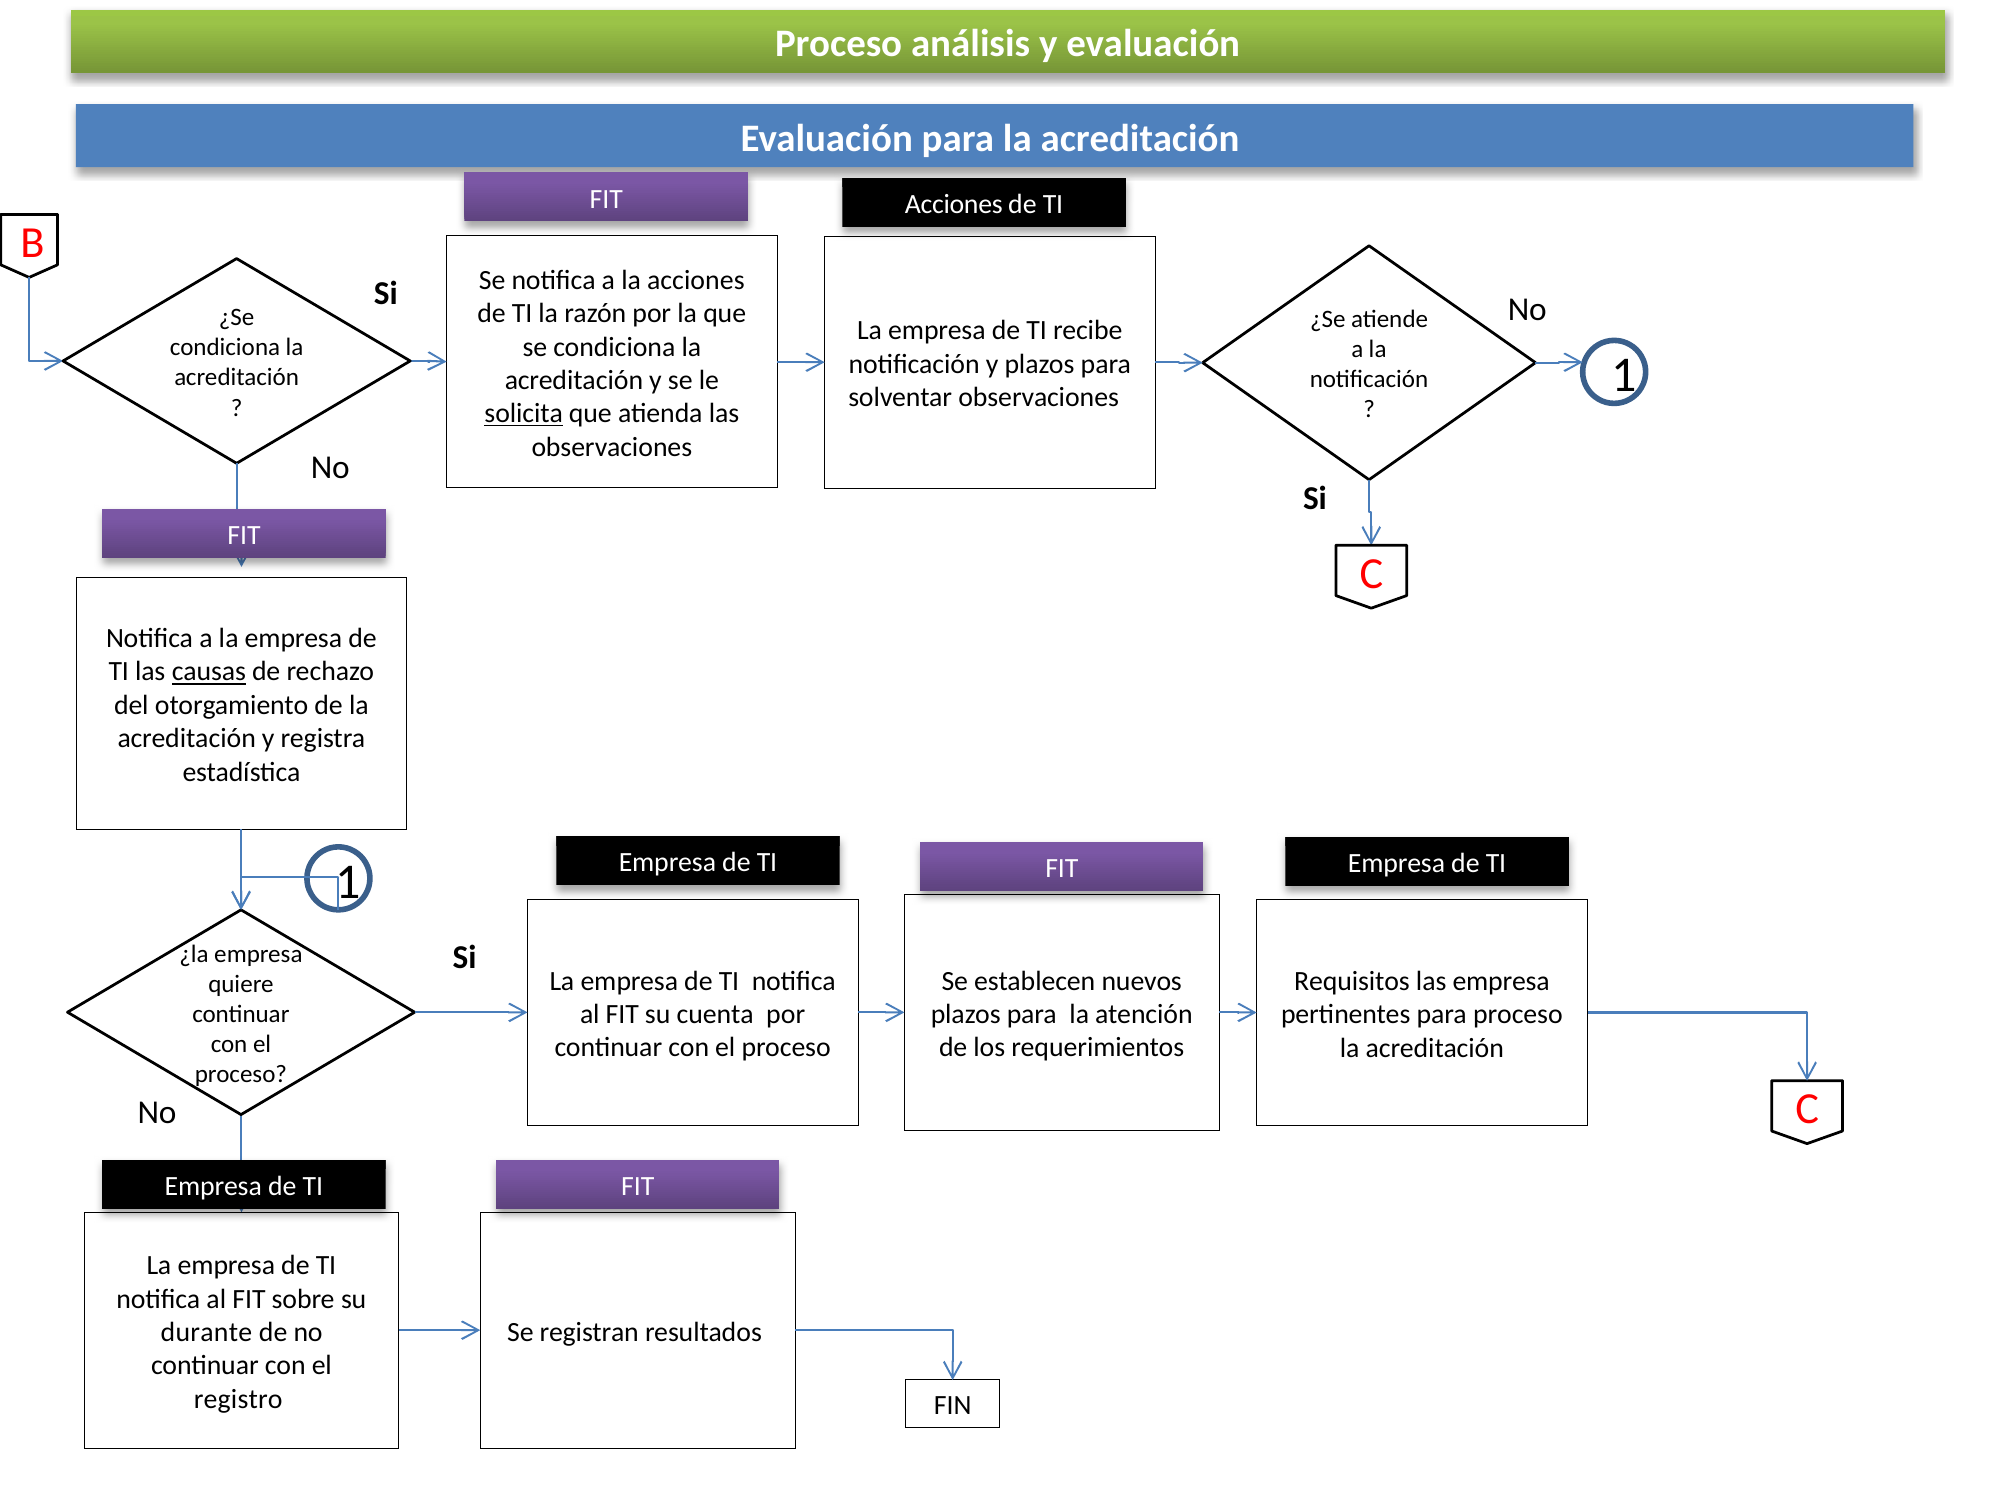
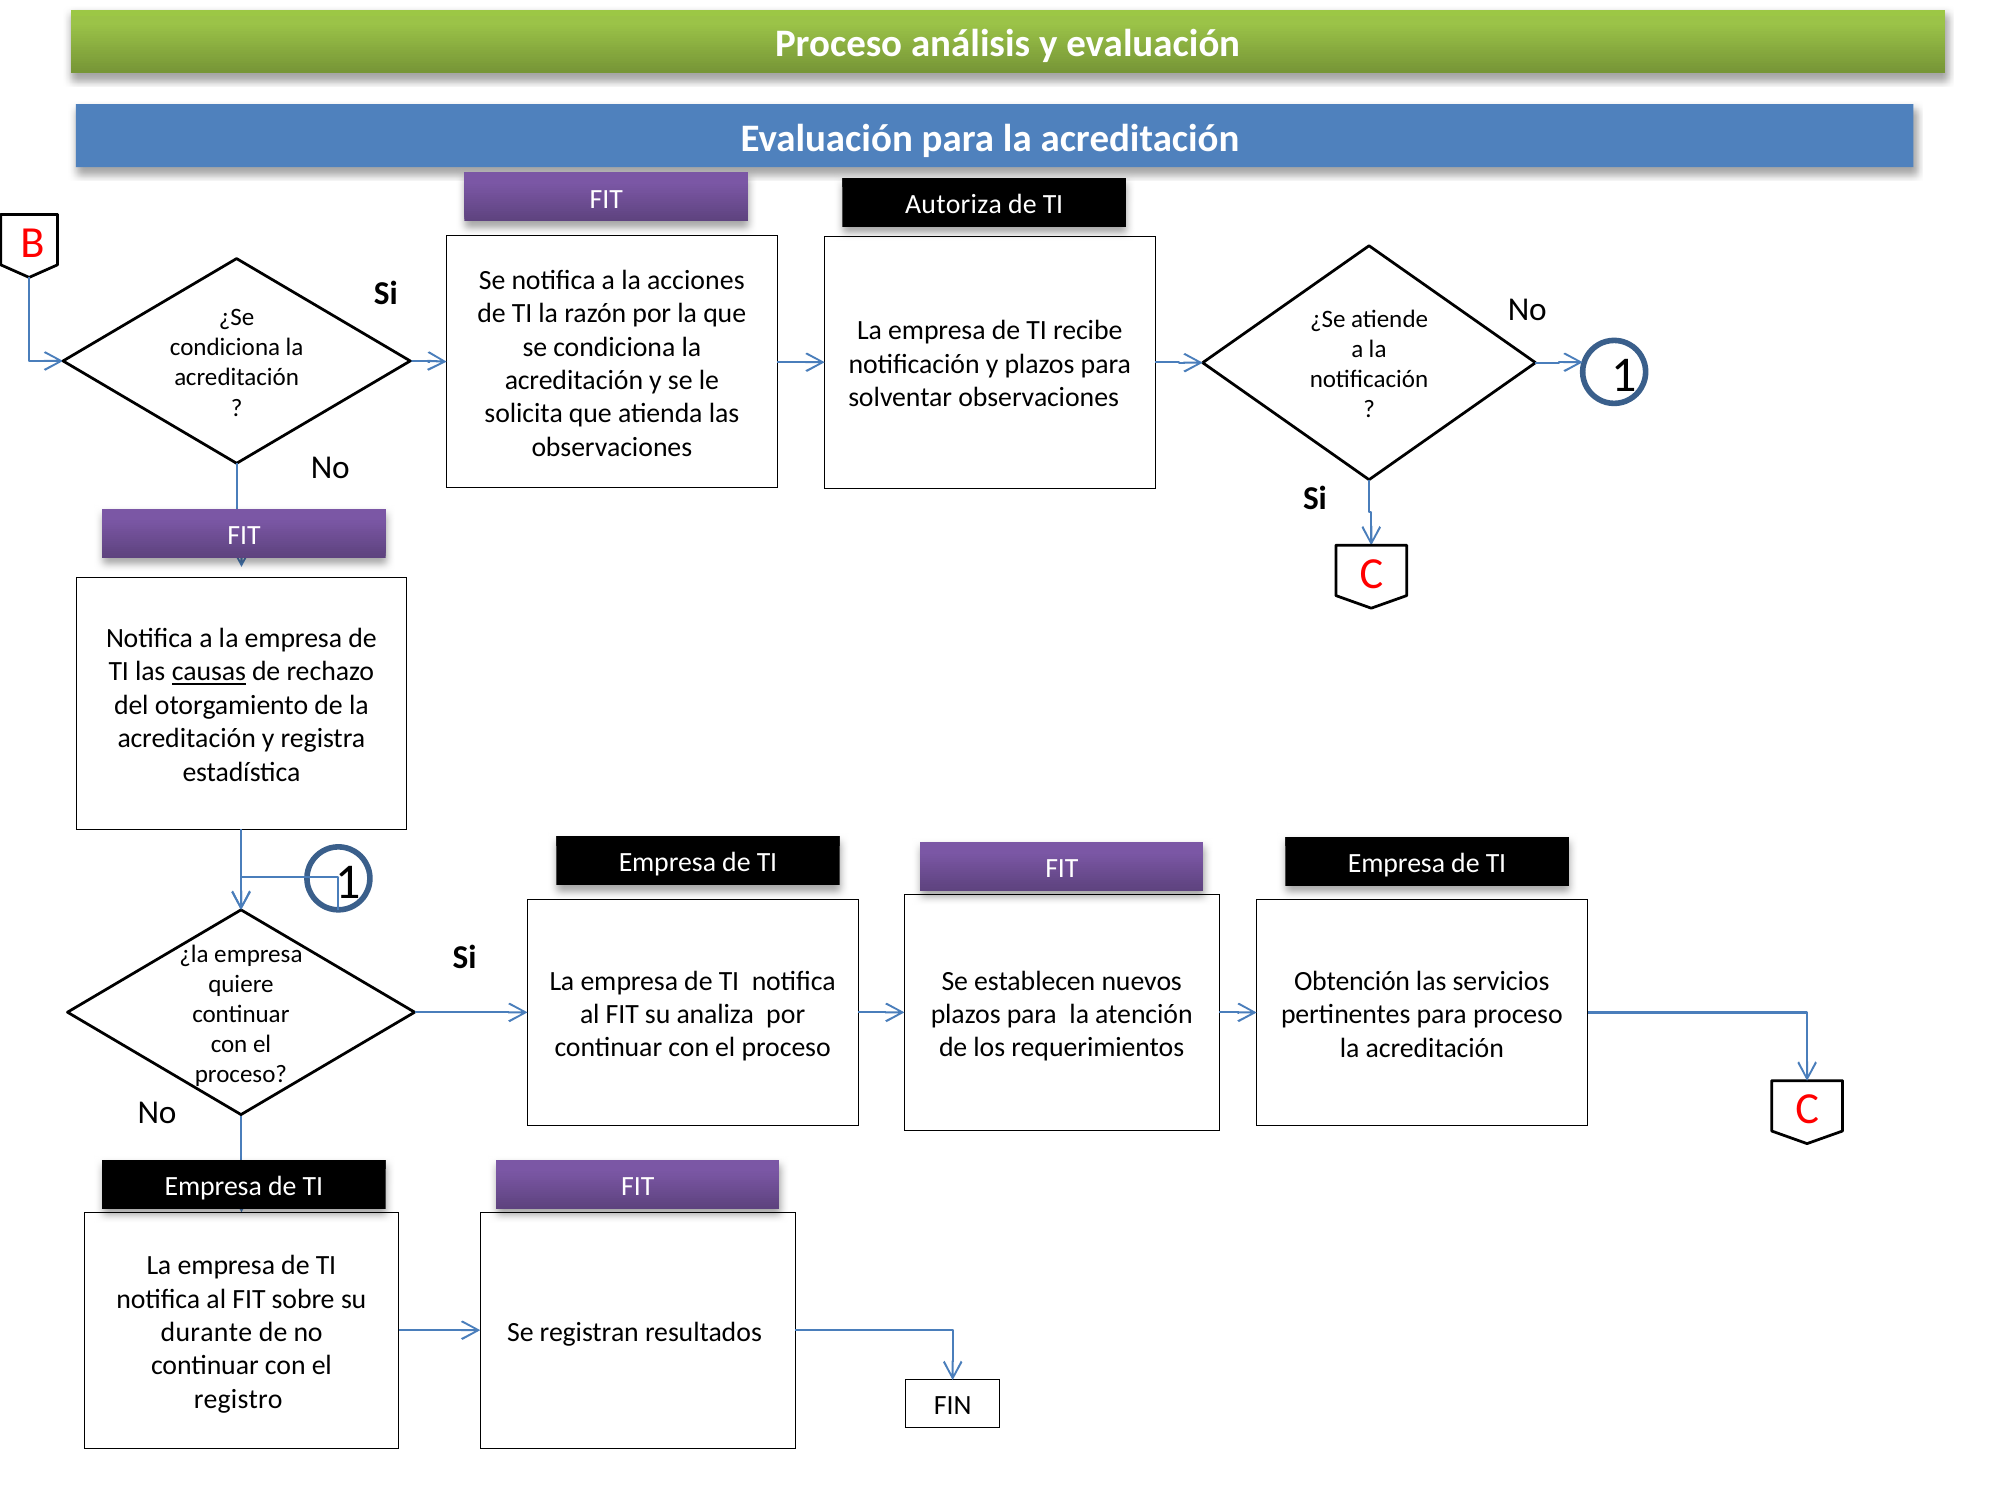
FIT Acciones: Acciones -> Autoriza (953, 204)
solicita underline: present -> none (524, 414)
Requisitos: Requisitos -> Obtención (1352, 981)
las empresa: empresa -> servicios (1501, 981)
cuenta: cuenta -> analiza (715, 1014)
